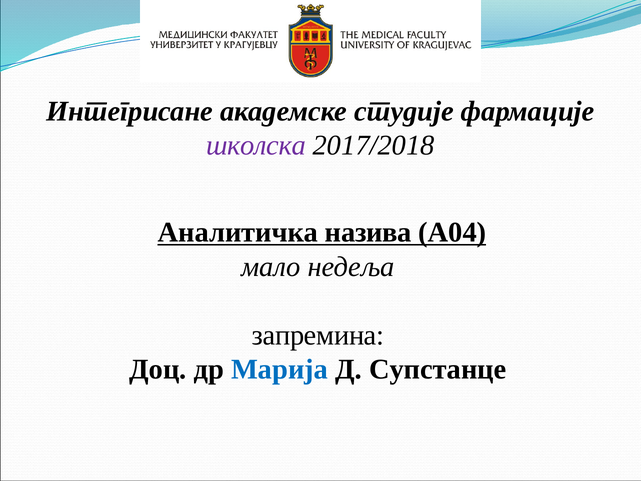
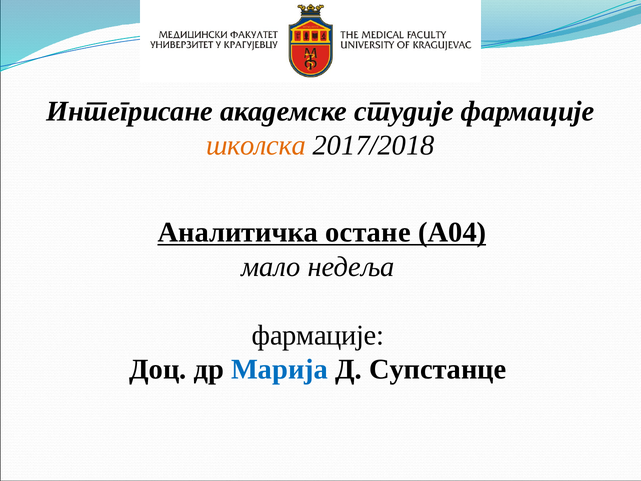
школска colour: purple -> orange (256, 145)
назива: назива -> остане (368, 232)
запремина: запремина -> фармације (318, 335)
